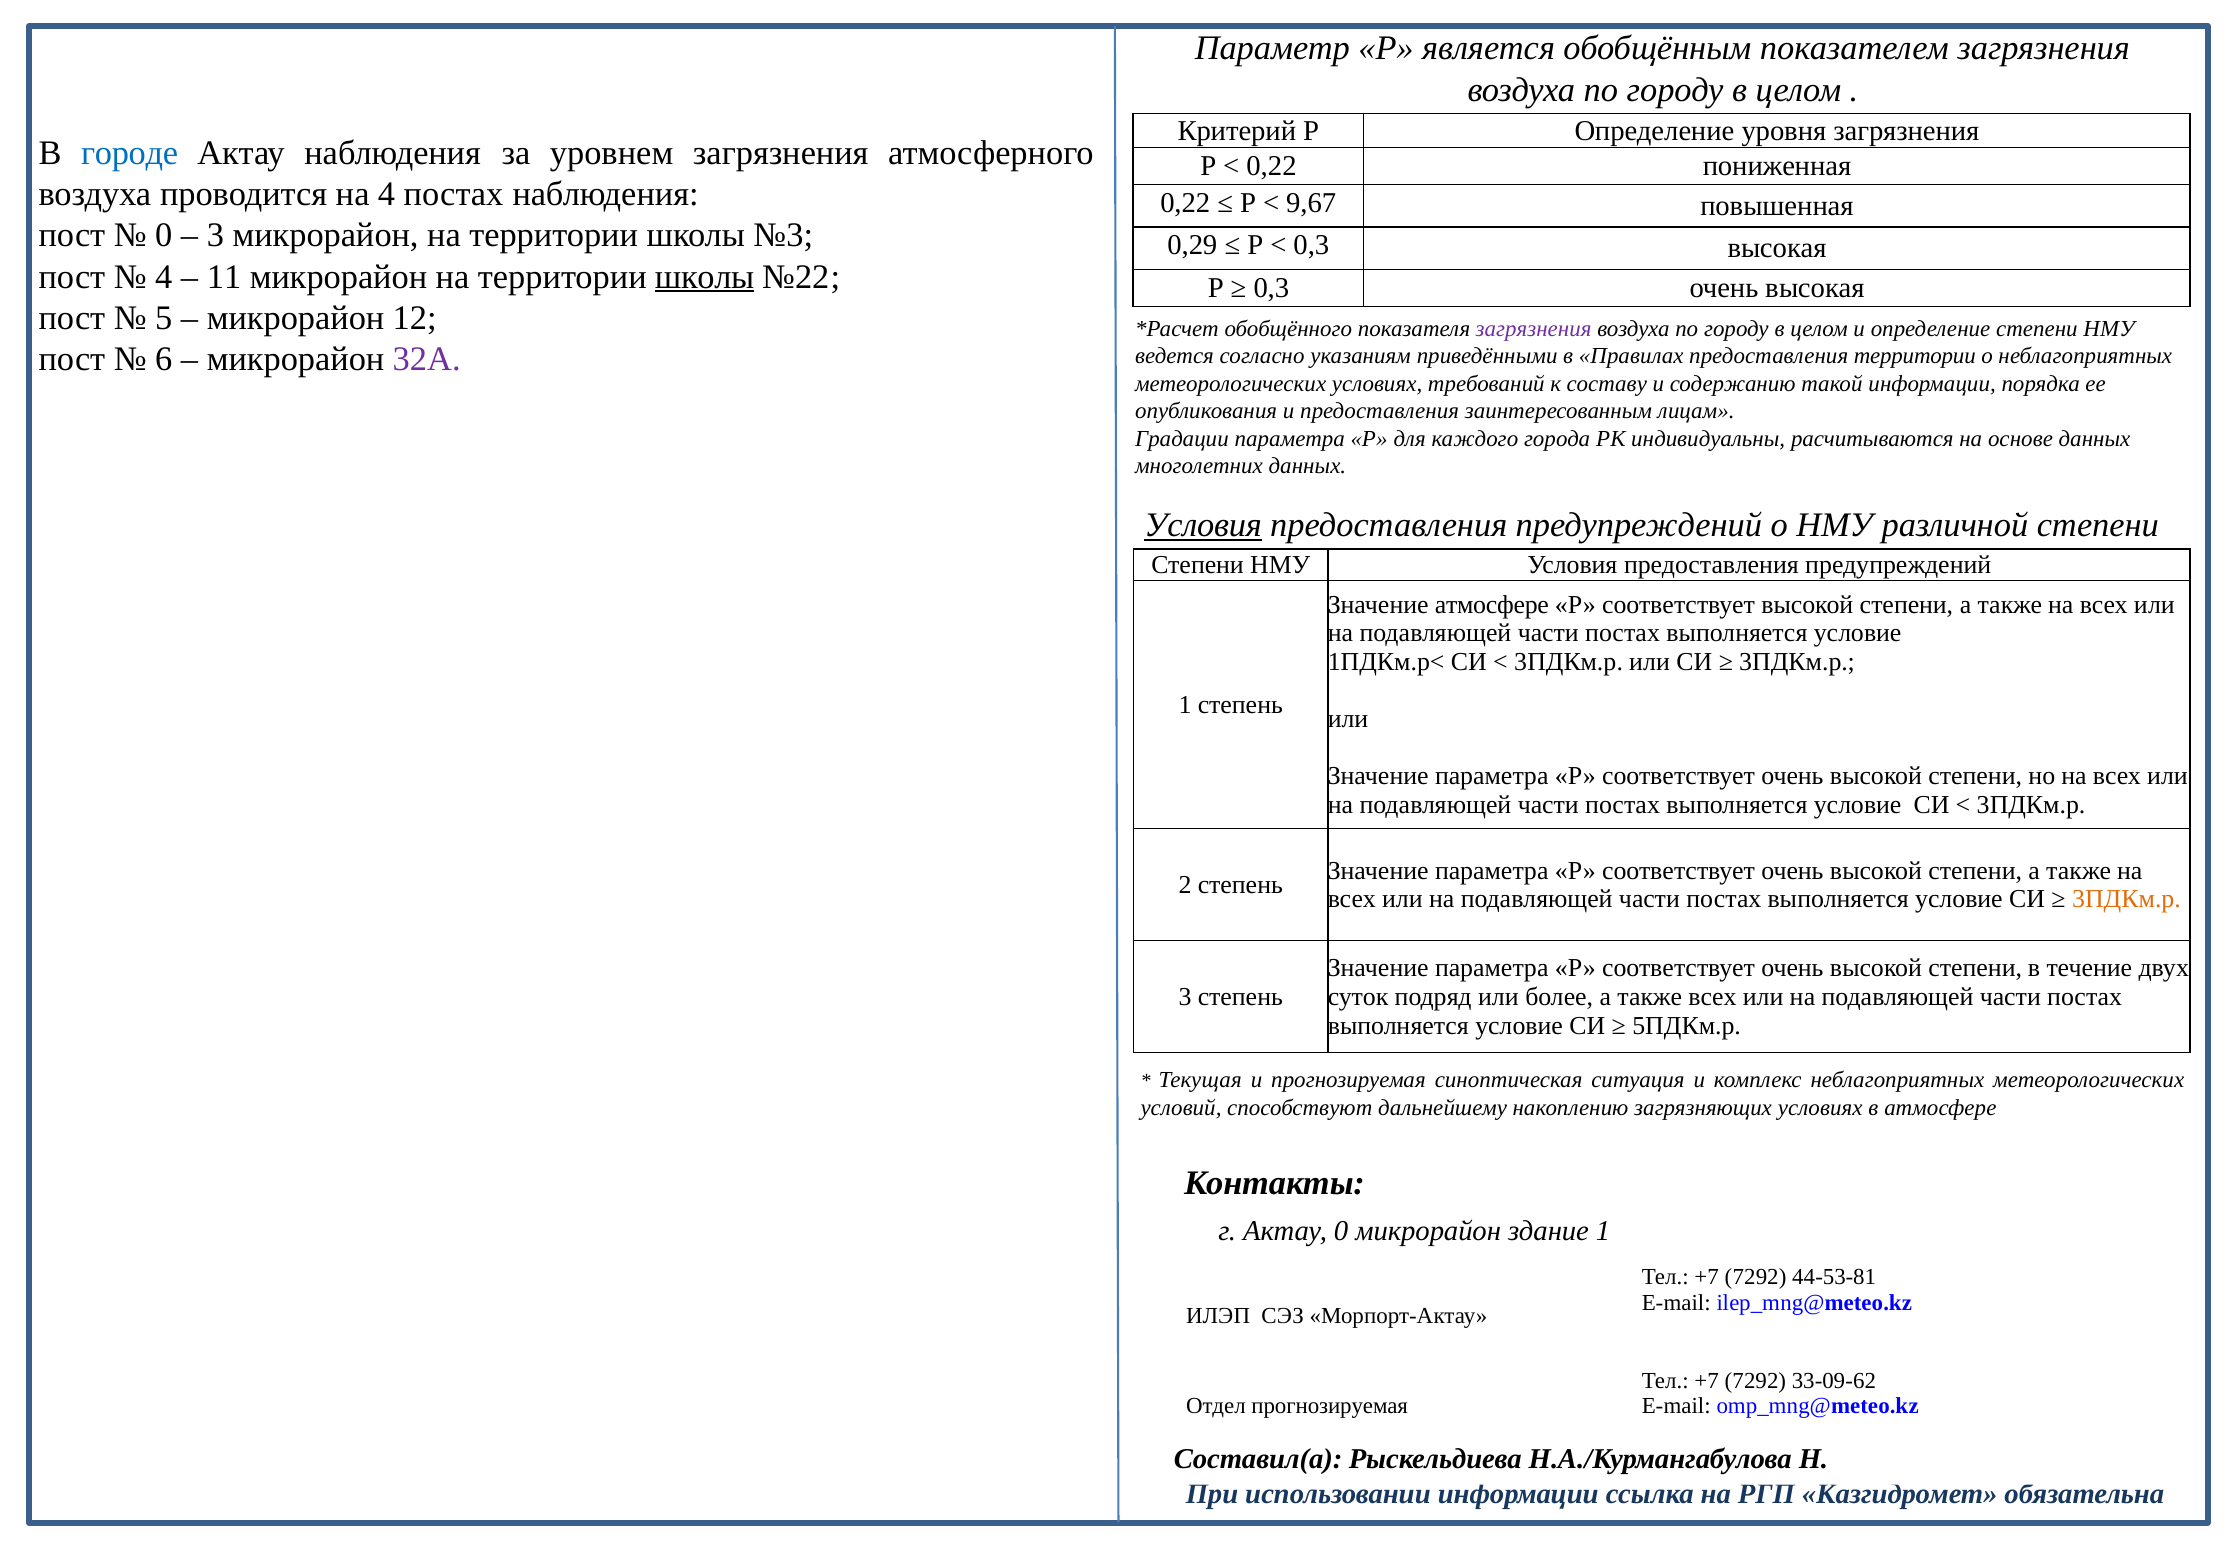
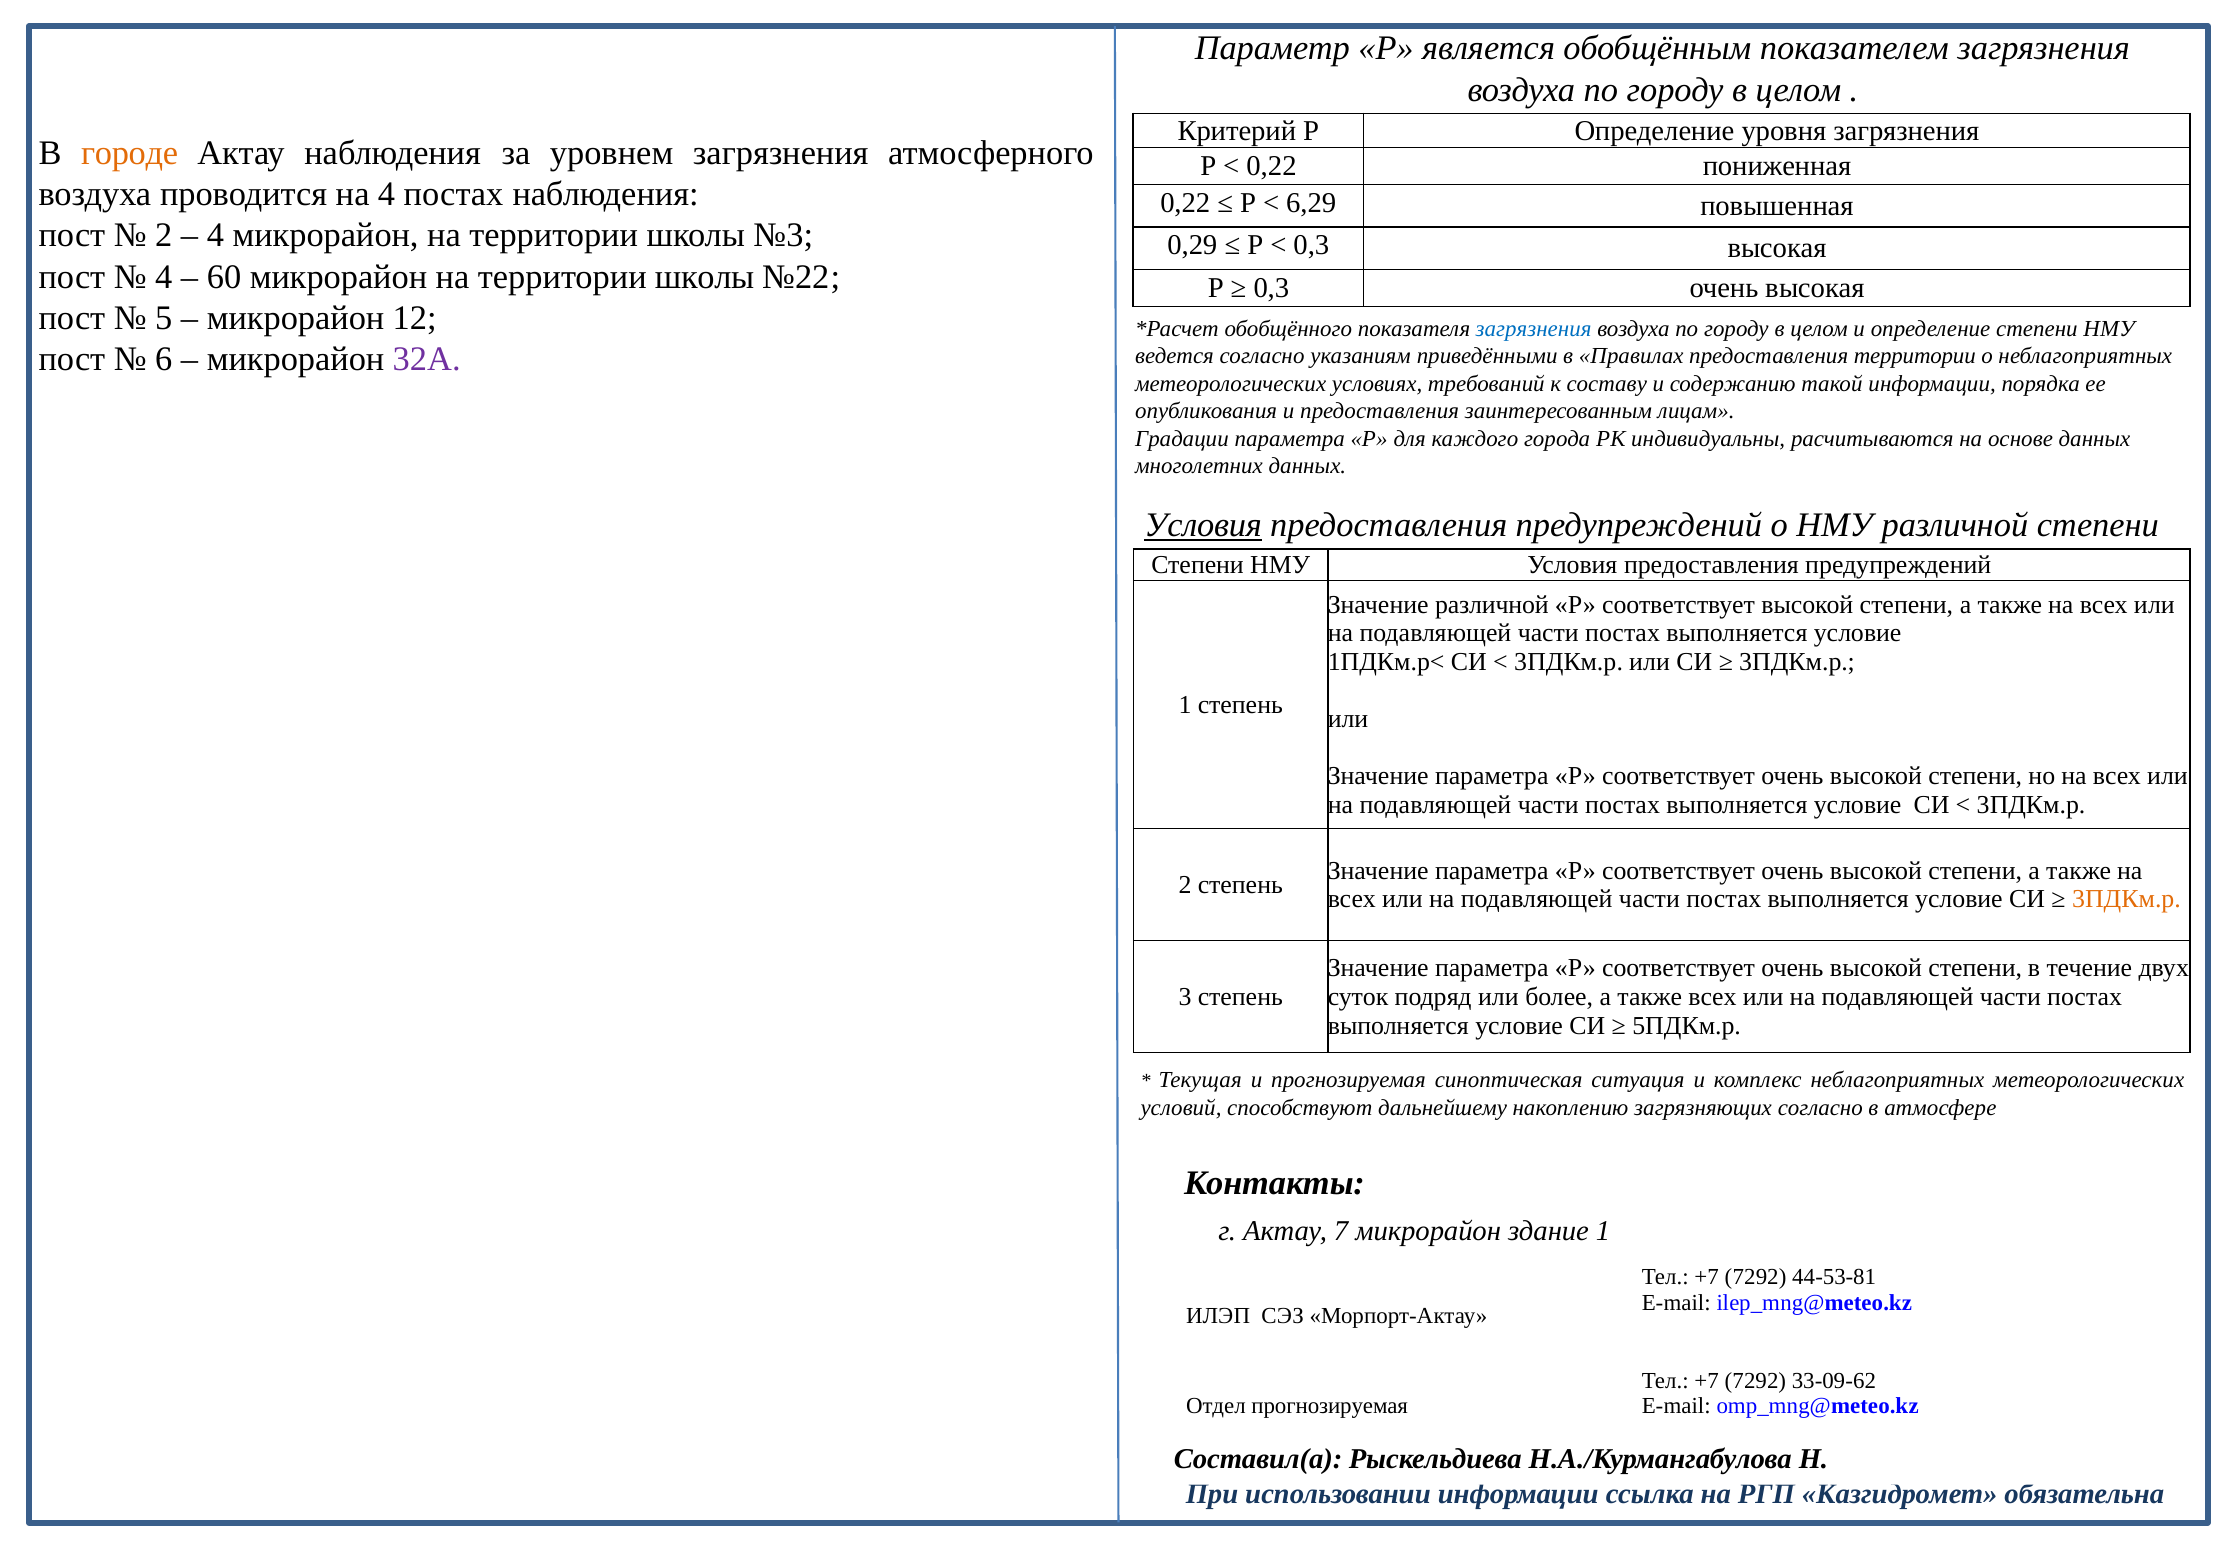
городе colour: blue -> orange (130, 153)
9,67: 9,67 -> 6,29 (1311, 203)
0: 0 -> 2 (164, 235)
3: 3 -> 4 (215, 235)
11: 11 -> 60 (224, 277)
школы underline: present -> none (705, 277)
загрязнения colour: purple -> blue (1534, 329)
Значение атмосфере: атмосфере -> различной (1492, 604)
загрязняющих условиях: условиях -> согласно (1820, 1107)
Актау 0: 0 -> 7 (1341, 1231)
